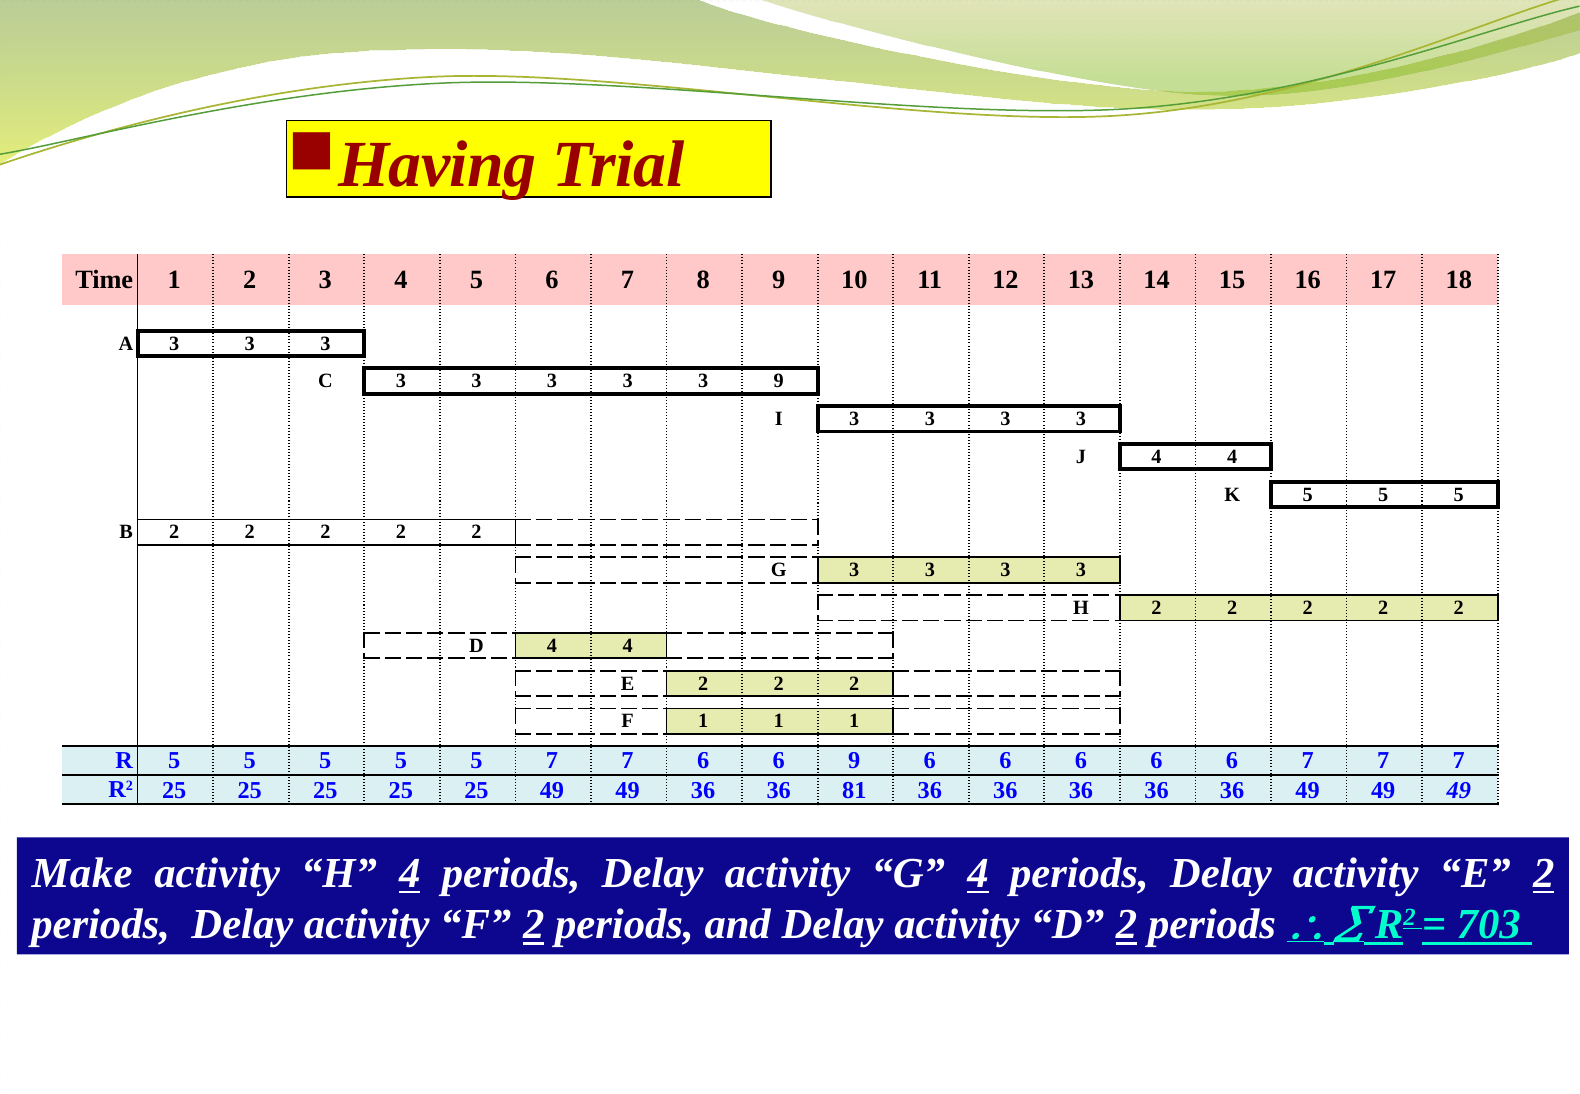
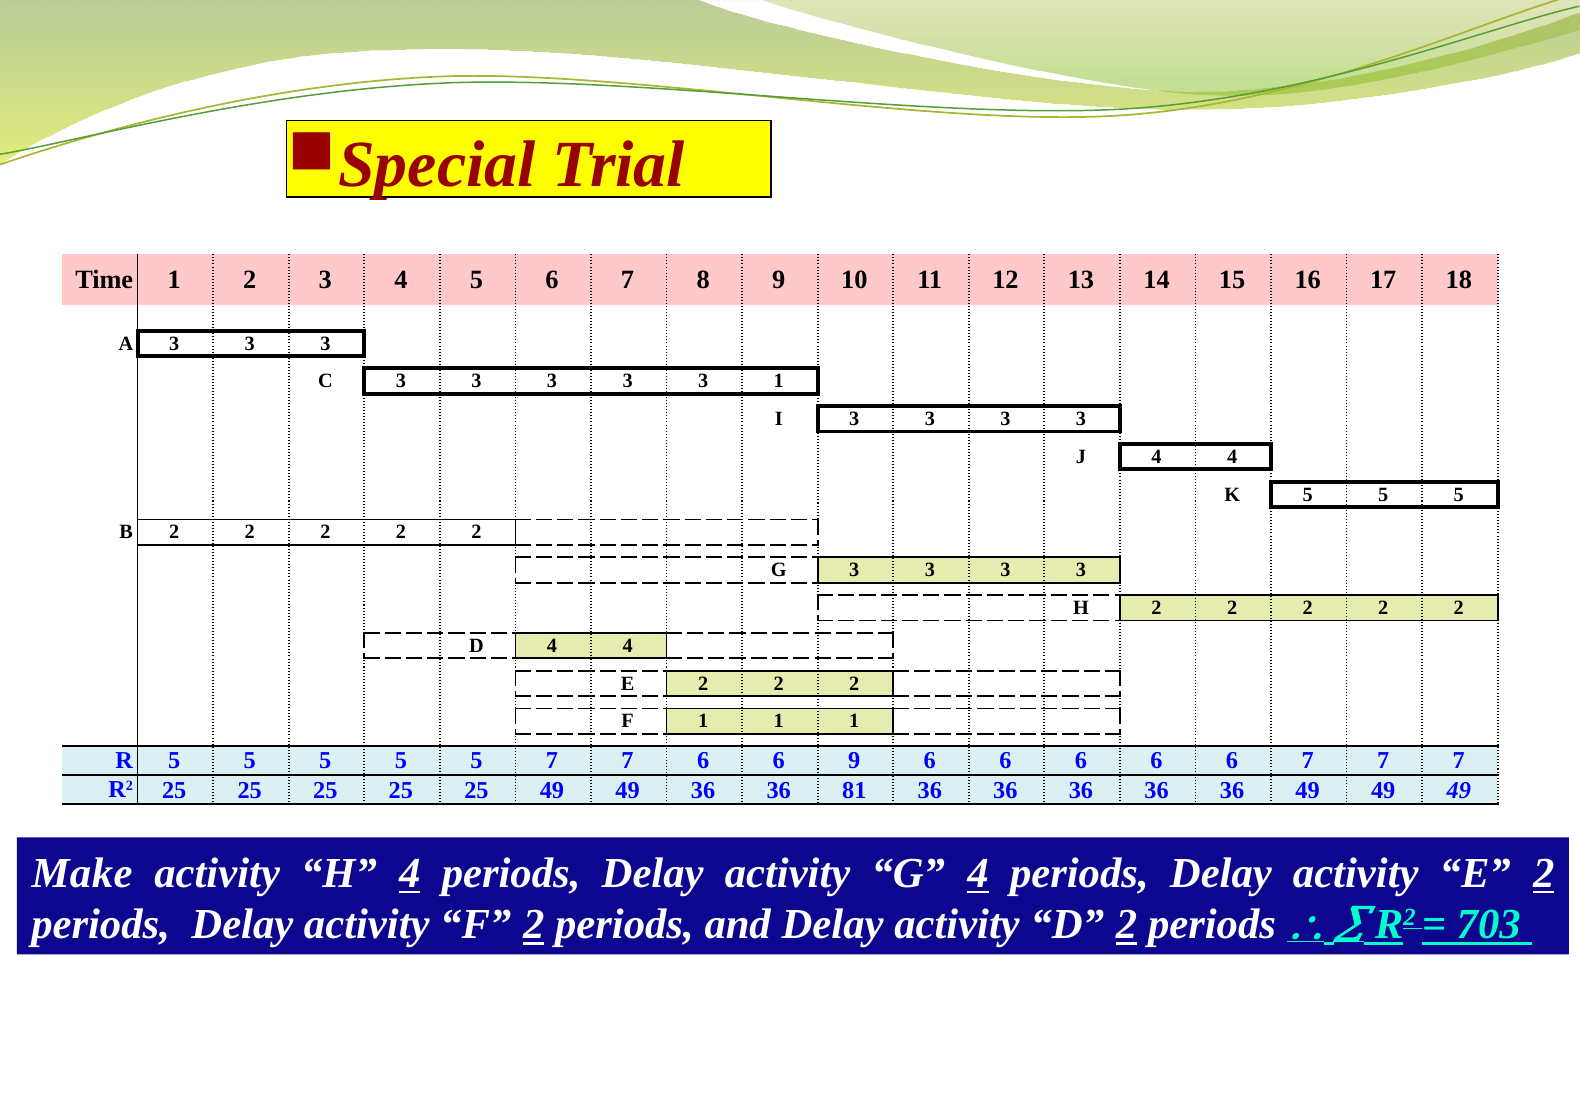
Having: Having -> Special (437, 165)
3 9: 9 -> 1 (779, 381)
